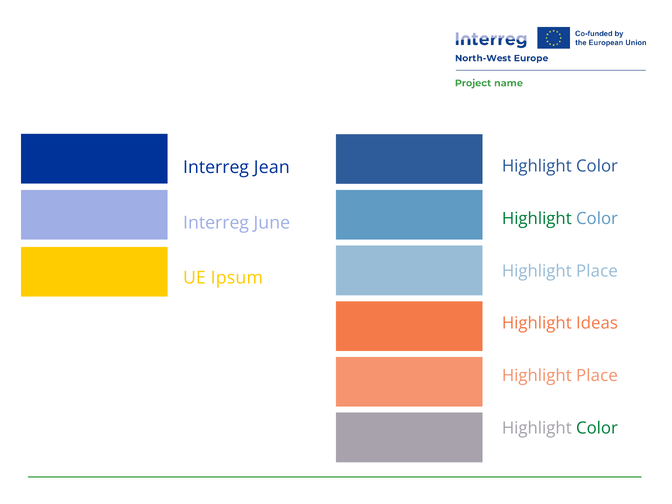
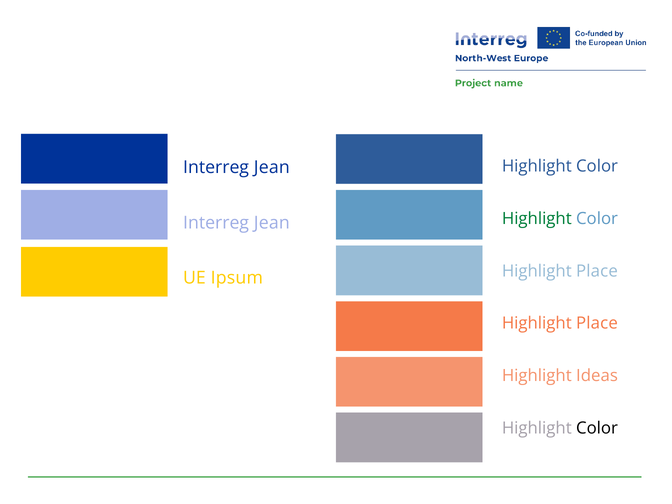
June: June -> Jean (272, 223)
Ideas: Ideas -> Place (597, 323)
Place: Place -> Ideas (597, 376)
Color colour: green -> black (597, 428)
